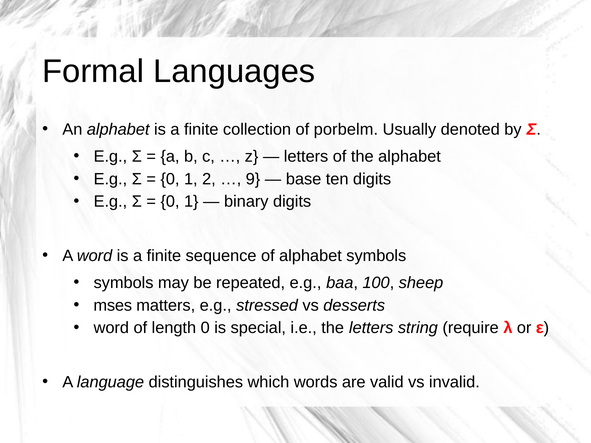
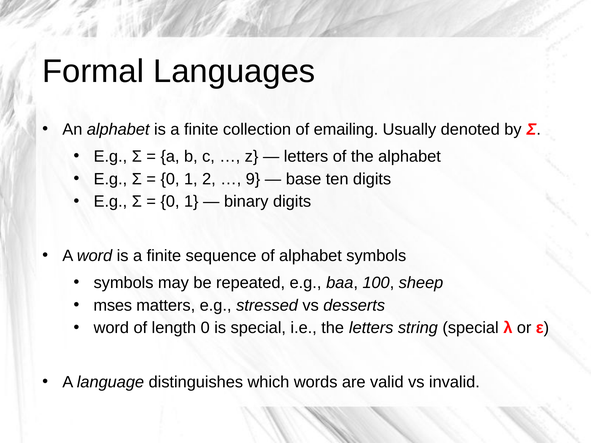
porbelm: porbelm -> emailing (346, 129)
string require: require -> special (471, 328)
